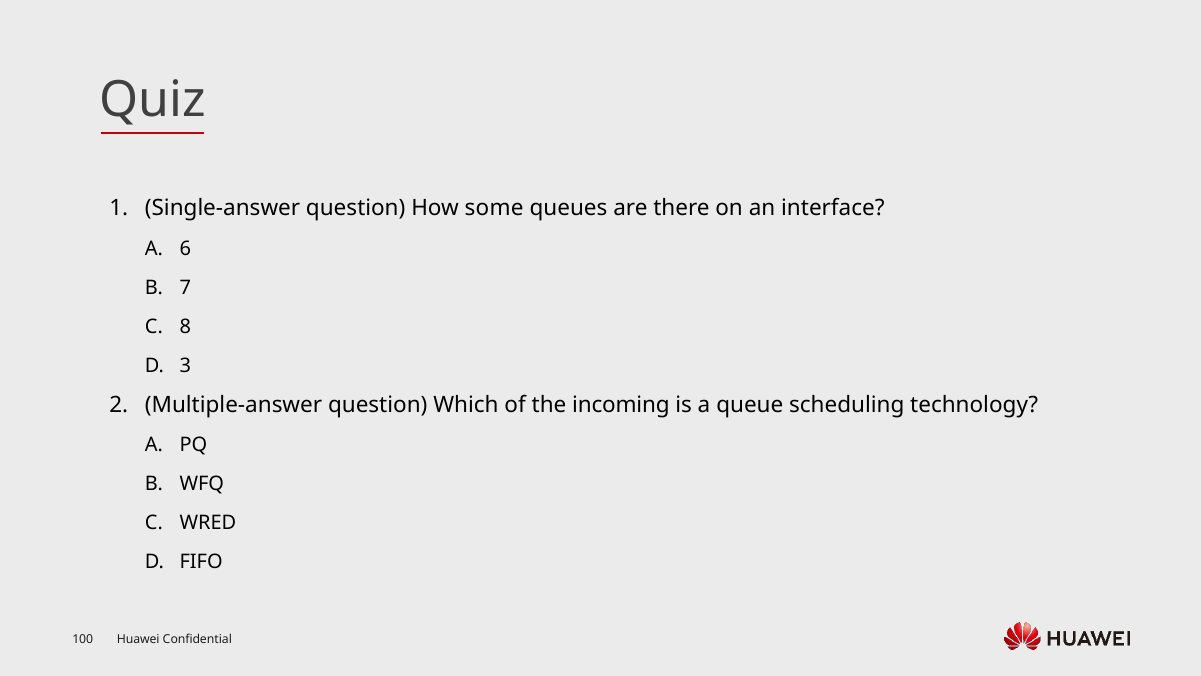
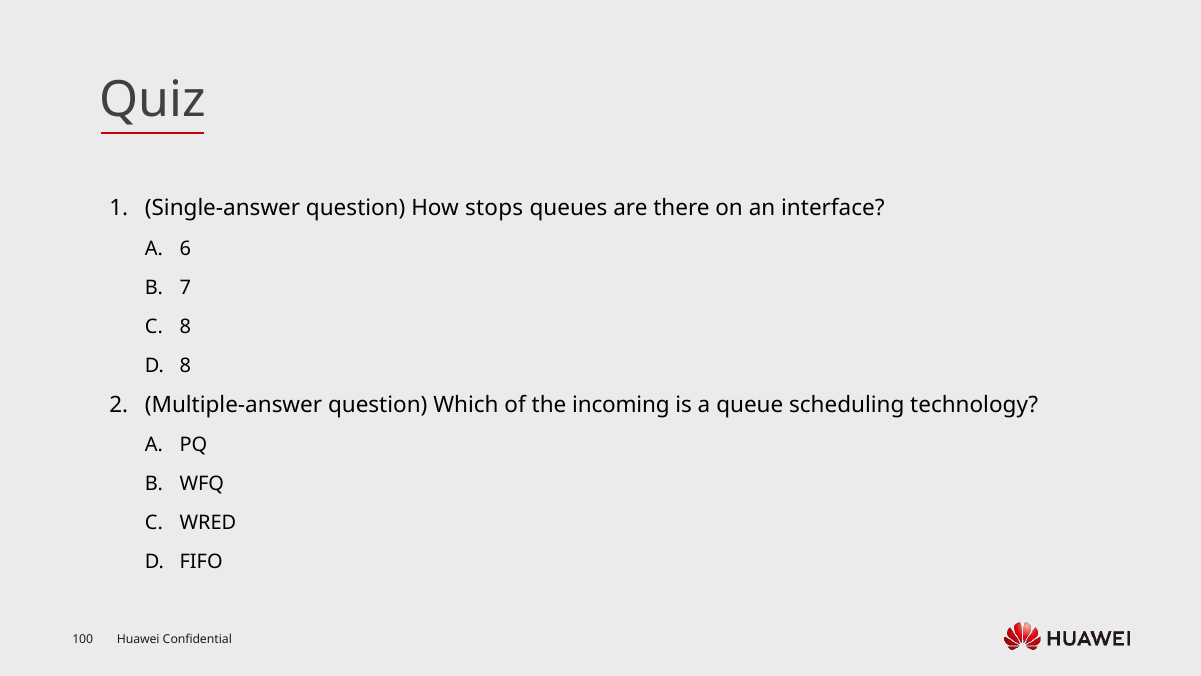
some: some -> stops (494, 208)
3: 3 -> 8 (185, 365)
